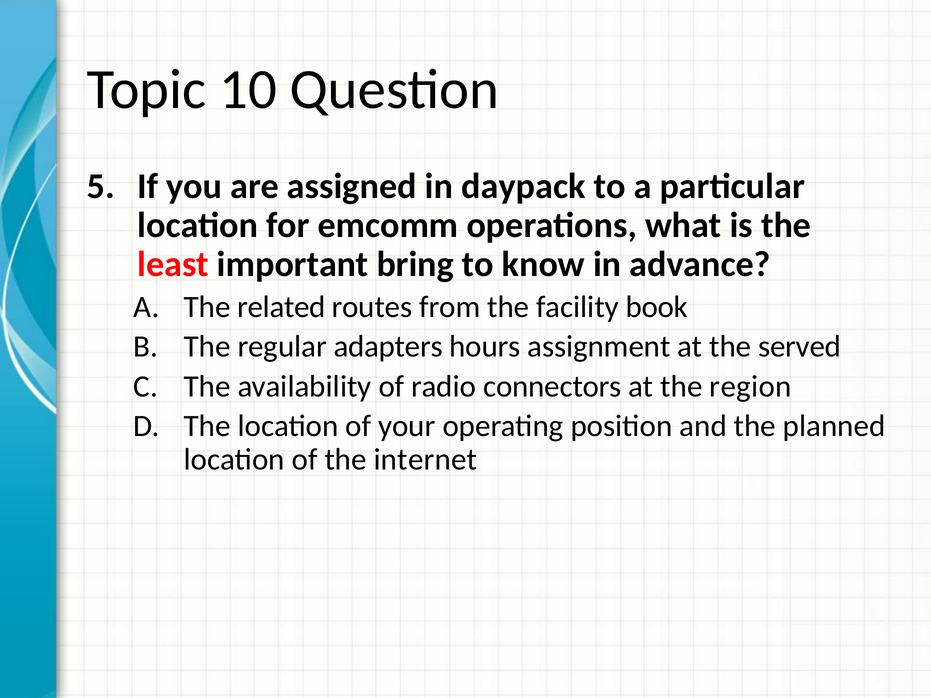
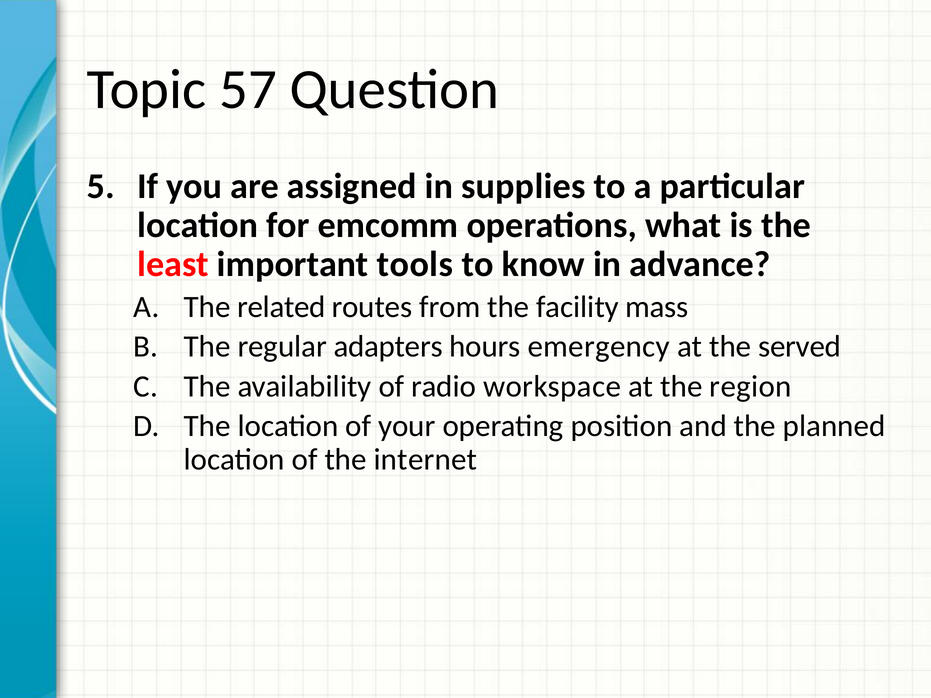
10: 10 -> 57 (248, 90)
daypack: daypack -> supplies (523, 186)
bring: bring -> tools (415, 265)
book: book -> mass (657, 307)
assignment: assignment -> emergency (599, 347)
connectors: connectors -> workspace (552, 386)
